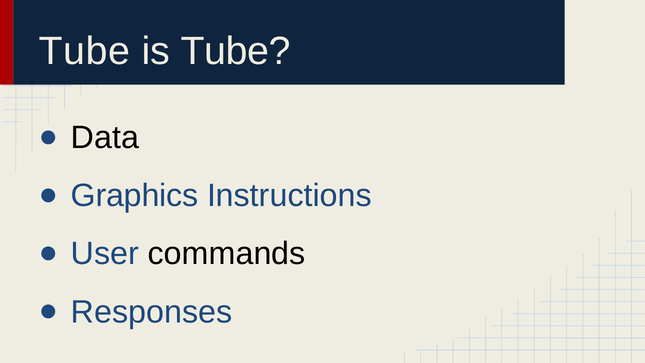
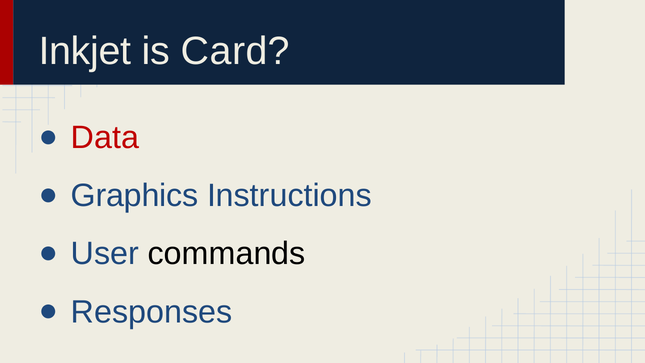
Tube: Tube -> Inkjet (85, 51)
is Tube: Tube -> Card (235, 51)
Data colour: black -> red (105, 138)
